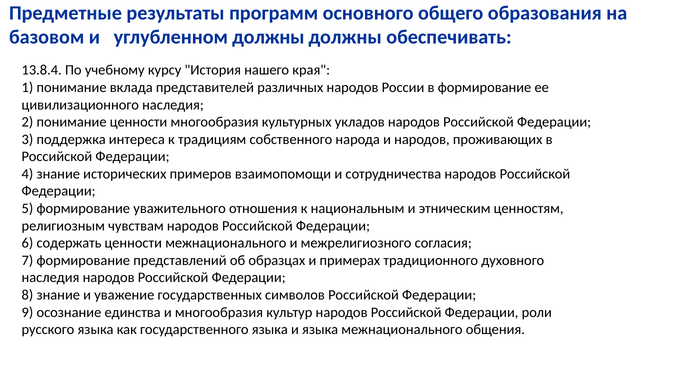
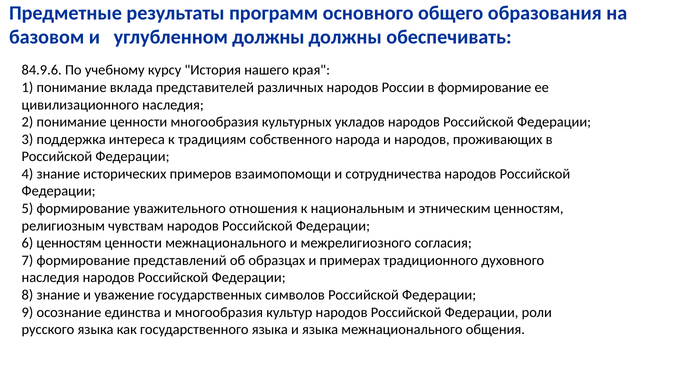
13.8.4: 13.8.4 -> 84.9.6 (42, 70)
6 содержать: содержать -> ценностям (69, 243)
